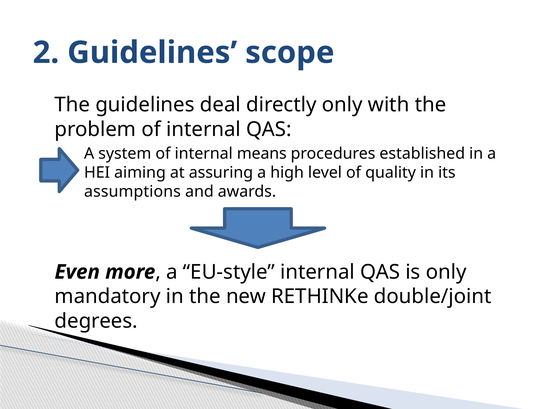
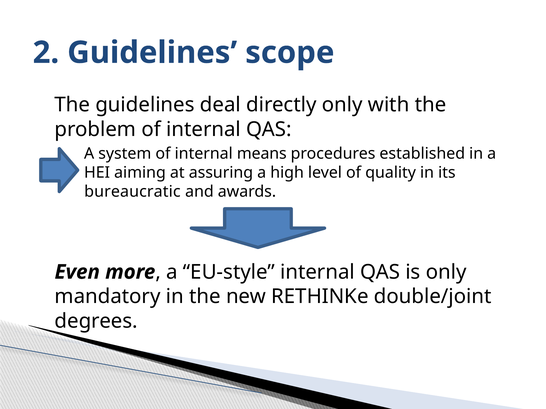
assumptions: assumptions -> bureaucratic (132, 192)
